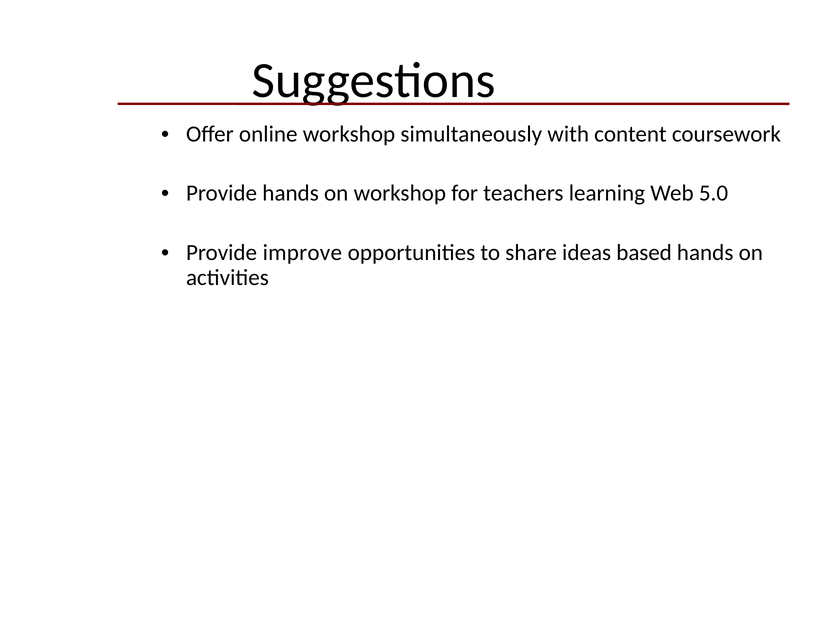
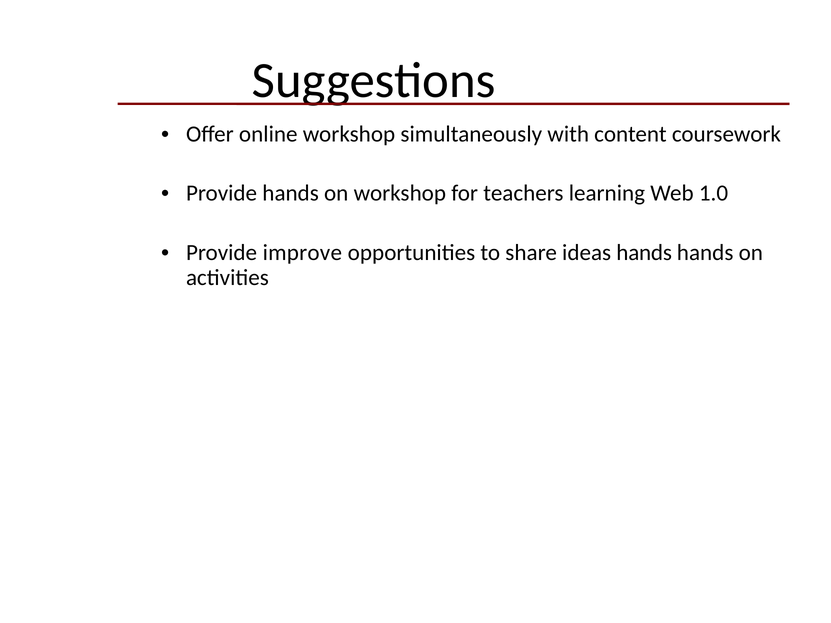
5.0: 5.0 -> 1.0 (714, 193)
ideas based: based -> hands (644, 253)
